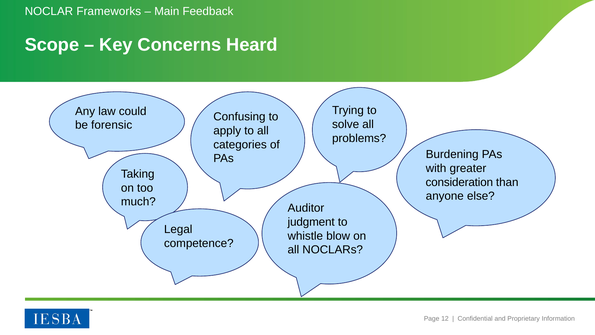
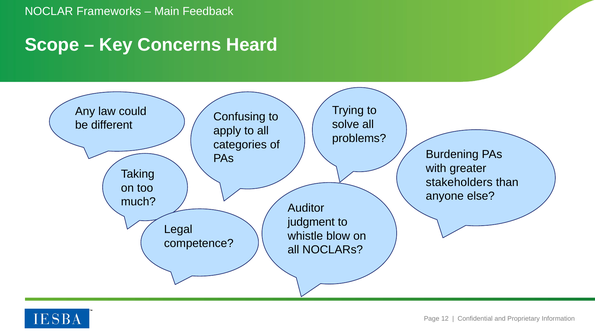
forensic: forensic -> different (112, 125)
consideration: consideration -> stakeholders (459, 182)
